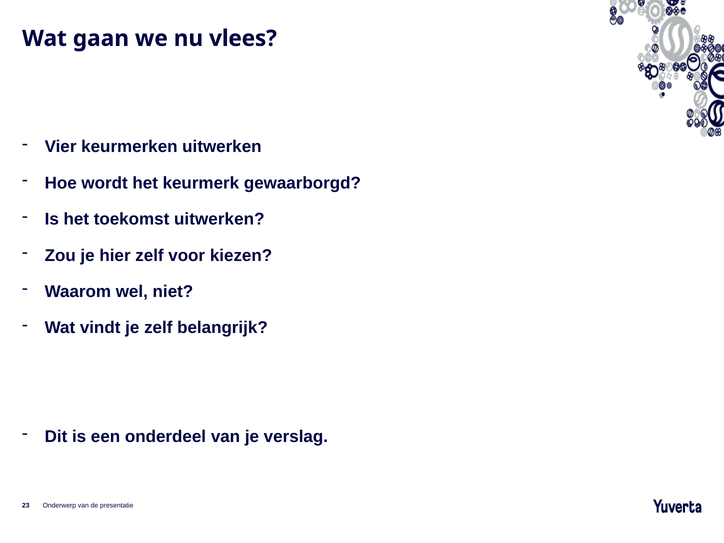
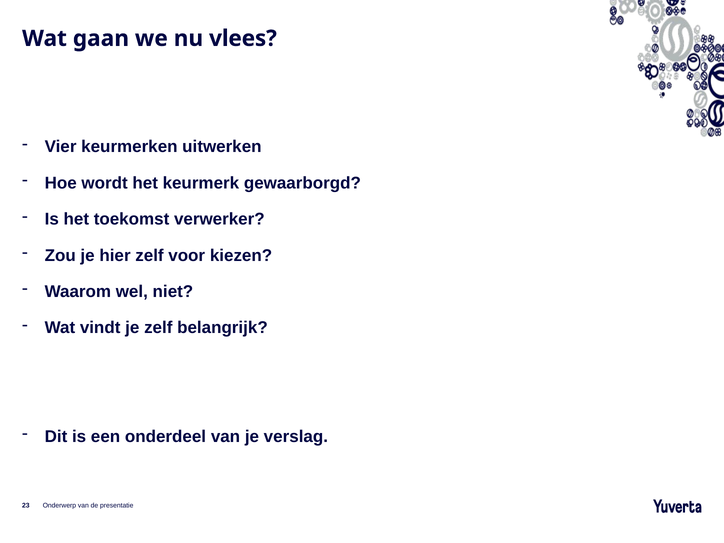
toekomst uitwerken: uitwerken -> verwerker (219, 219)
